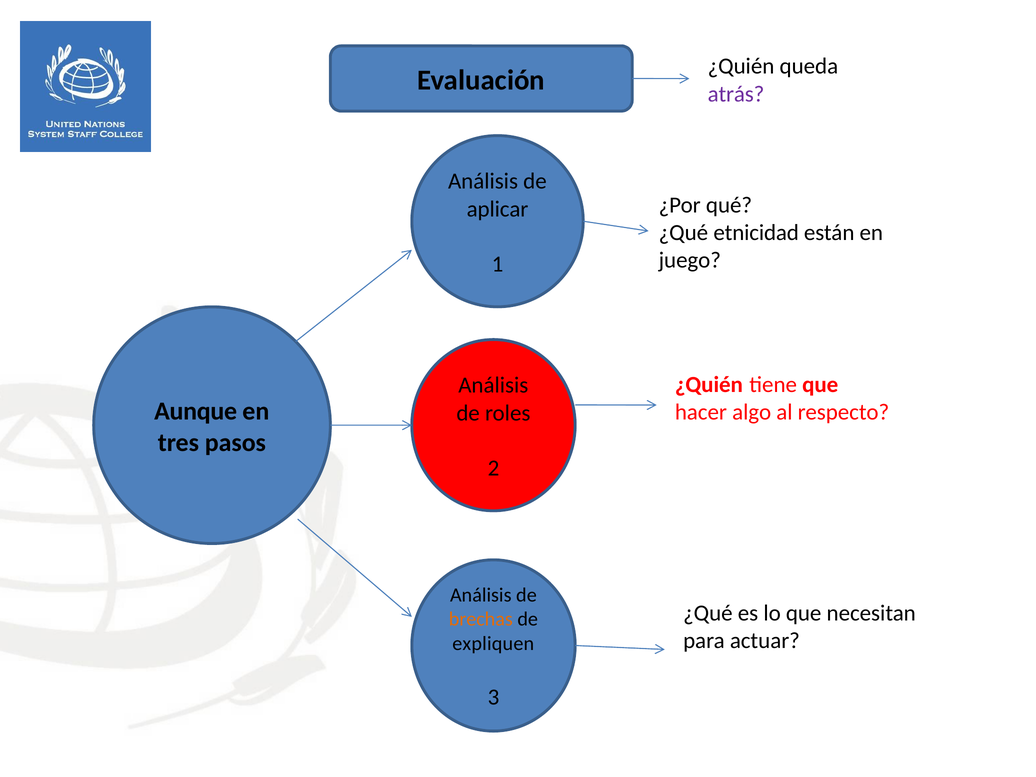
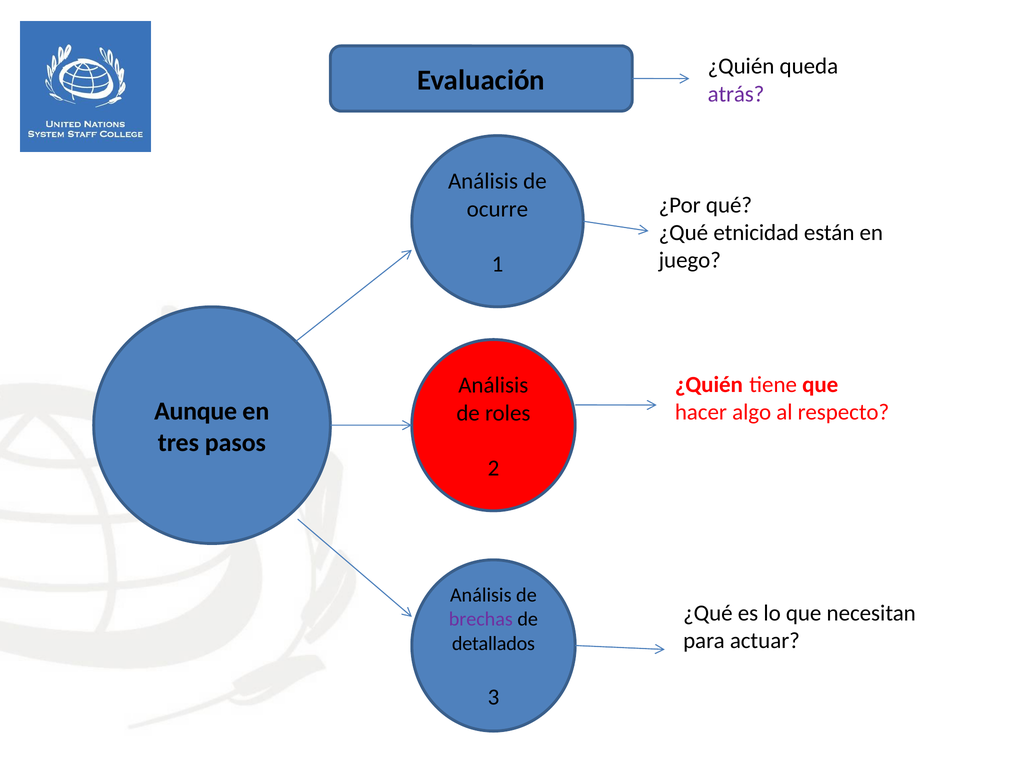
aplicar: aplicar -> ocurre (497, 209)
brechas colour: orange -> purple (481, 619)
expliquen: expliquen -> detallados (493, 643)
